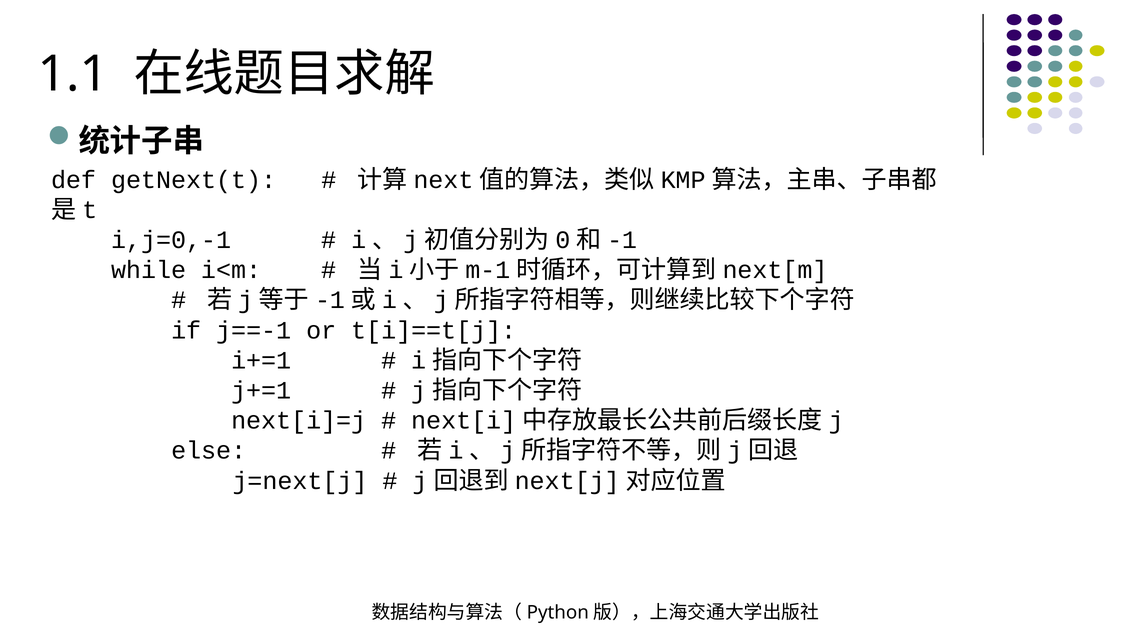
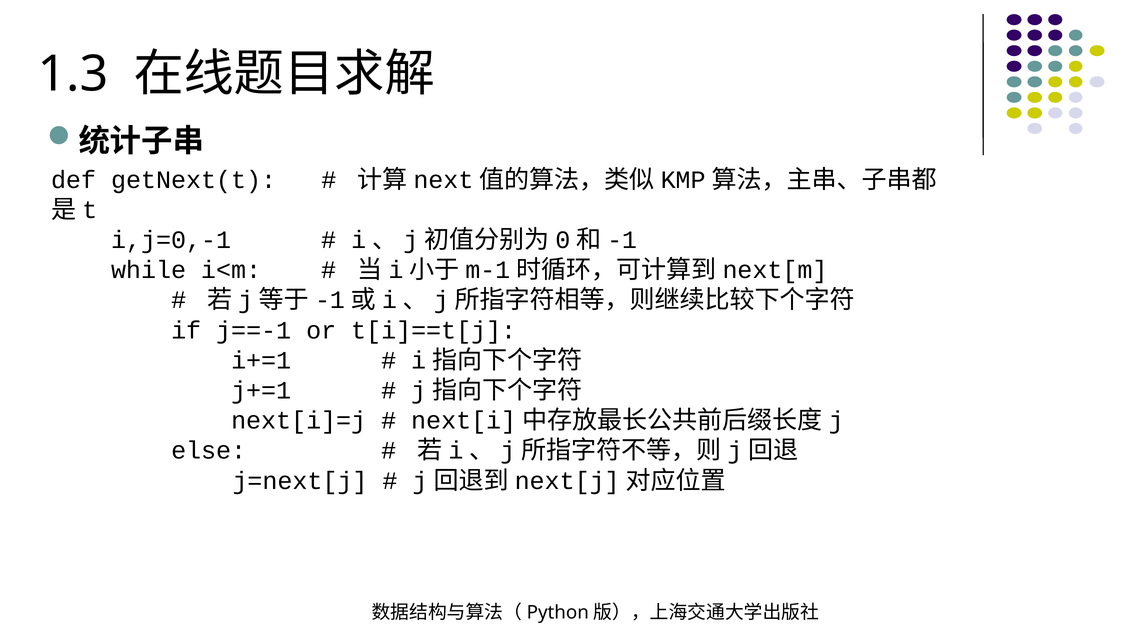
1.1: 1.1 -> 1.3 (73, 74)
